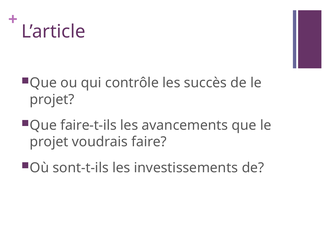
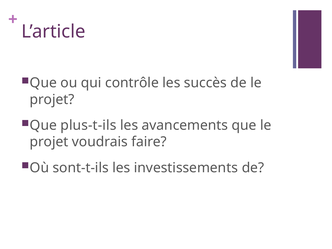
faire-t-ils: faire-t-ils -> plus-t-ils (88, 125)
